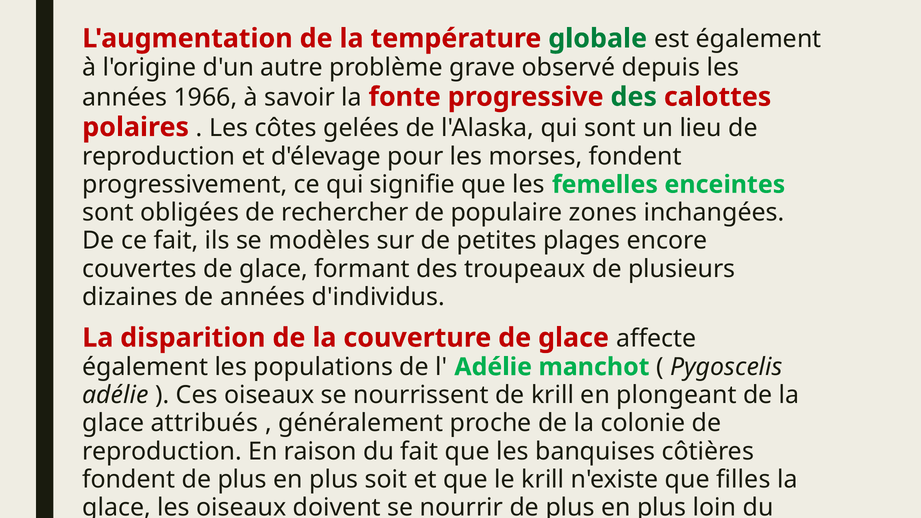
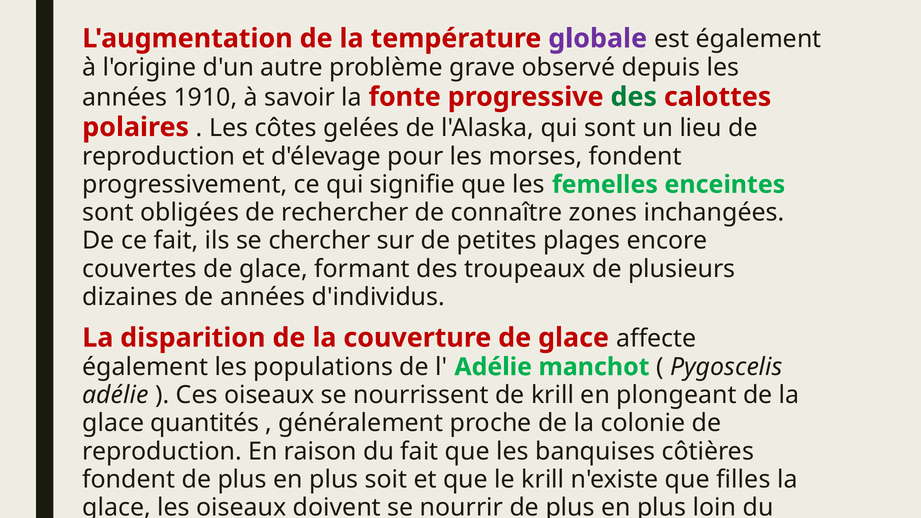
globale colour: green -> purple (598, 38)
1966: 1966 -> 1910 (206, 98)
populaire: populaire -> connaître (507, 213)
modèles: modèles -> chercher (319, 241)
attribués: attribués -> quantités (205, 423)
